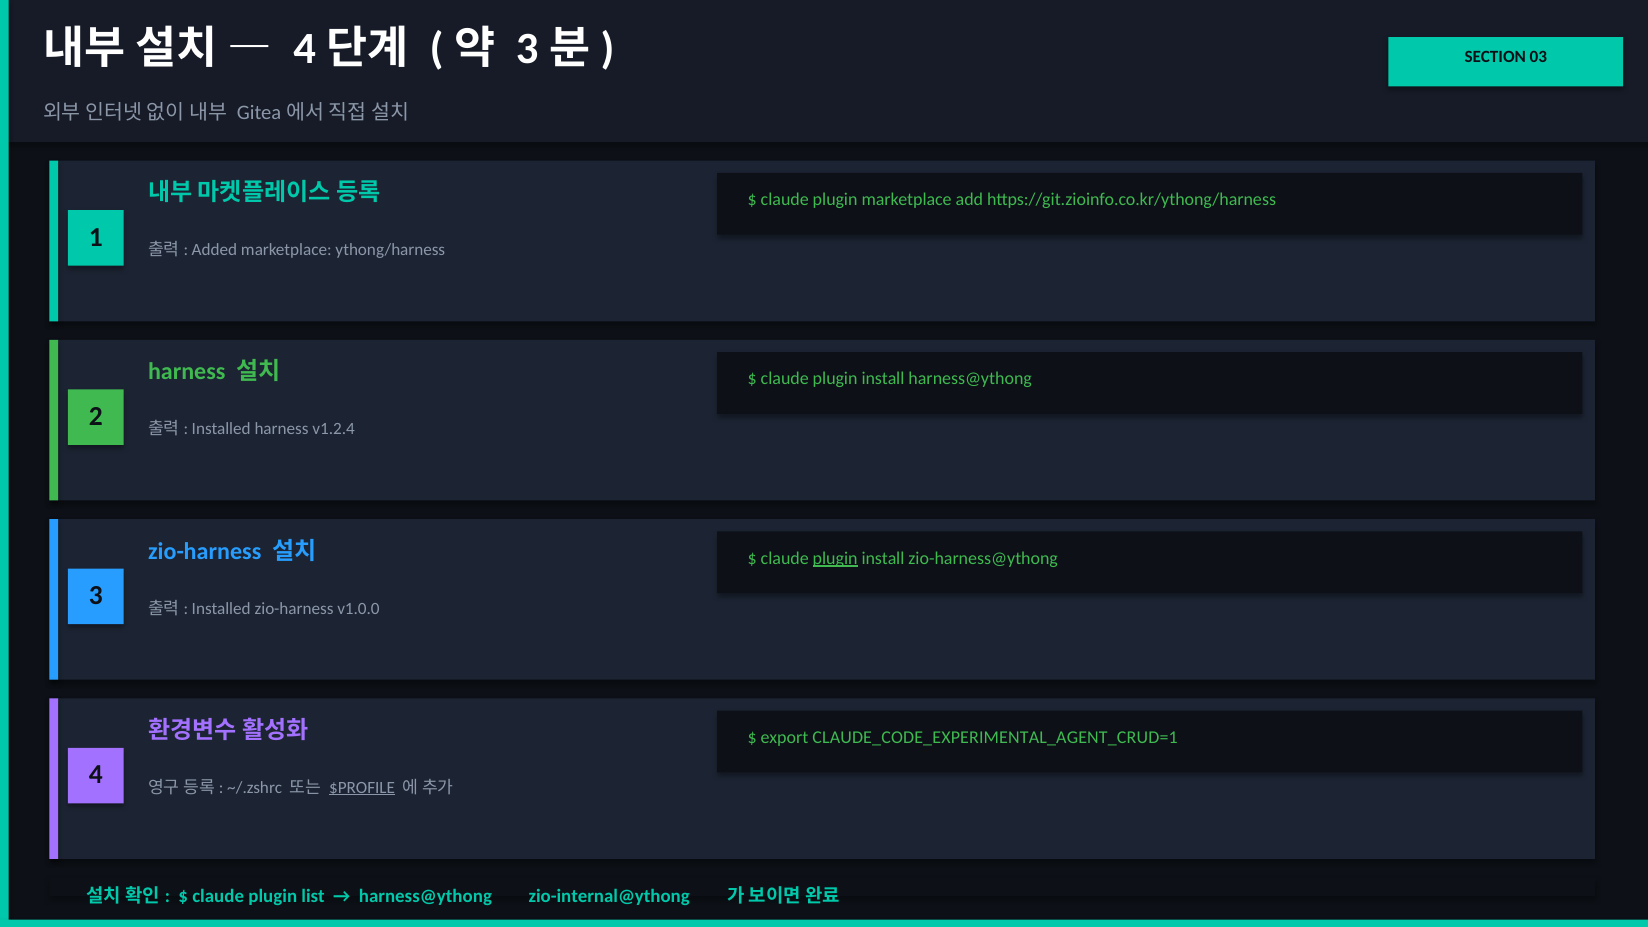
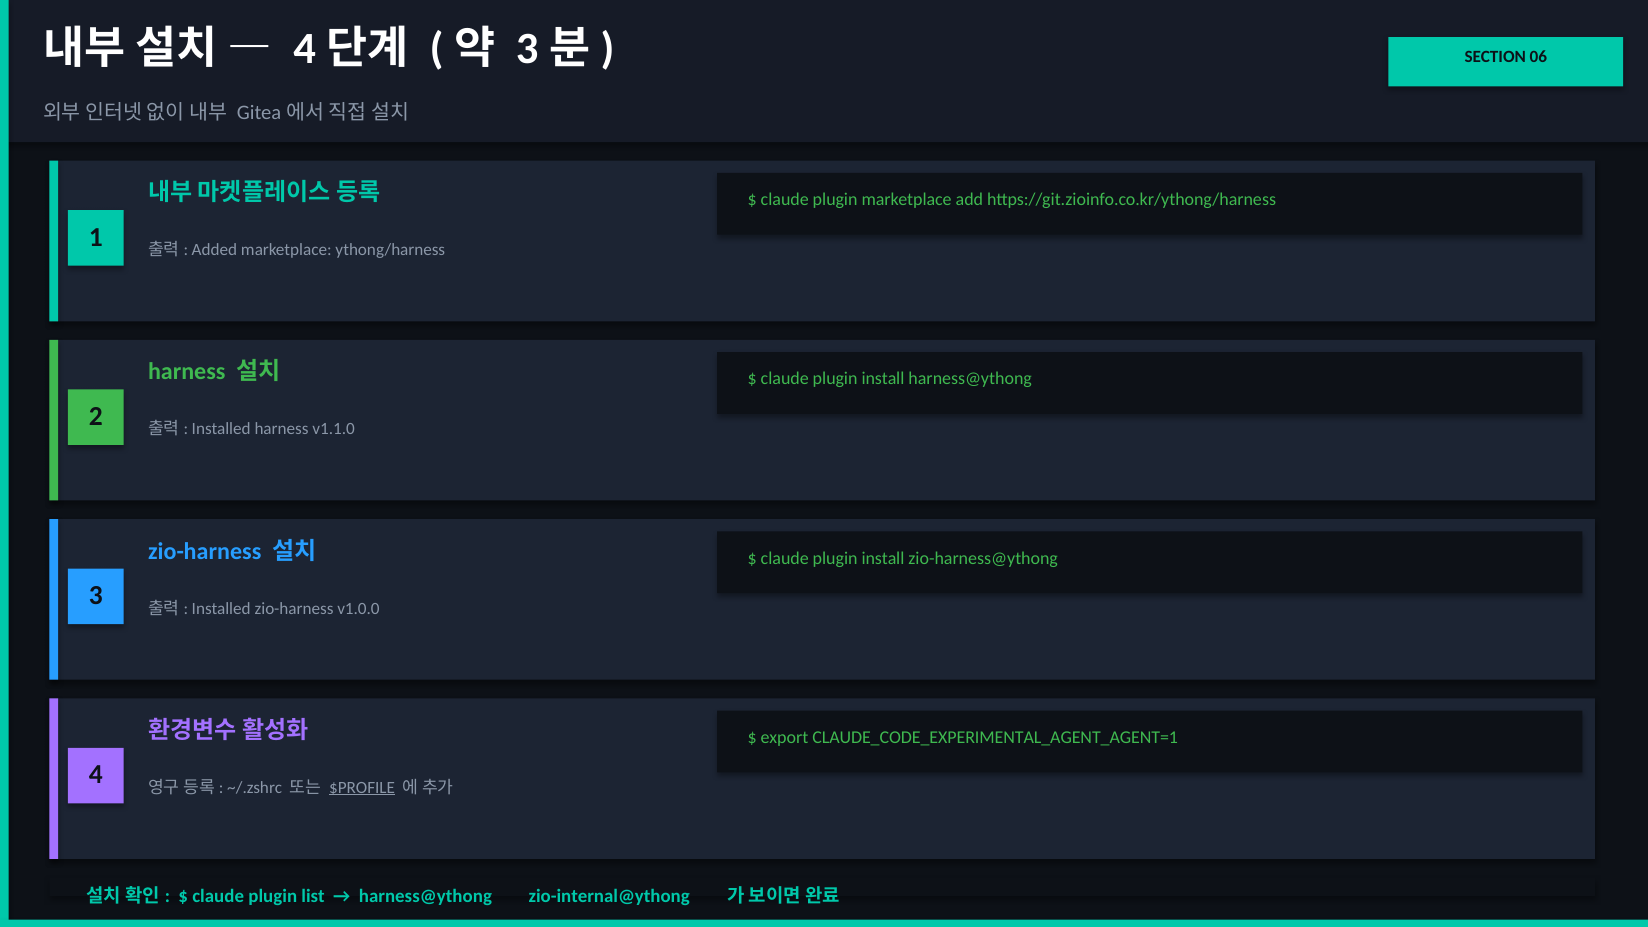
03: 03 -> 06 (1538, 57)
v1.2.4: v1.2.4 -> v1.1.0 (334, 429)
plugin underline: present -> none (835, 558)
CLAUDE_CODE_EXPERIMENTAL_AGENT_CRUD=1: CLAUDE_CODE_EXPERIMENTAL_AGENT_CRUD=1 -> CLAUDE_CODE_EXPERIMENTAL_AGENT_AGENT=1 (995, 738)
